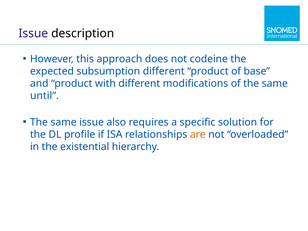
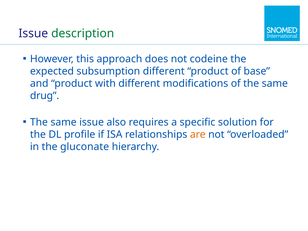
description colour: black -> green (83, 33)
until: until -> drug (45, 96)
existential: existential -> gluconate (85, 147)
